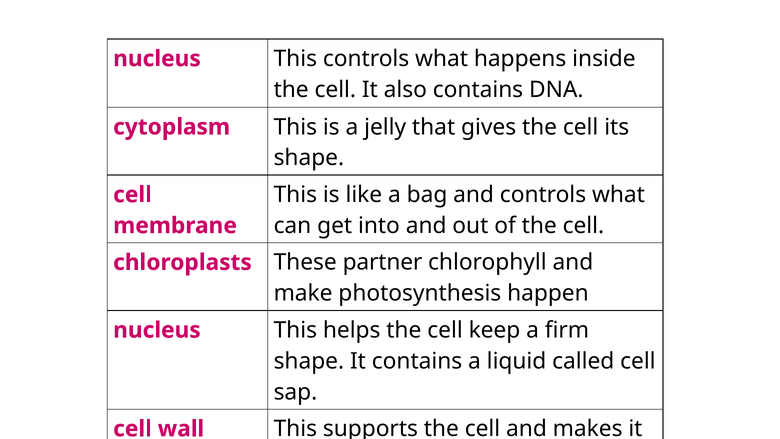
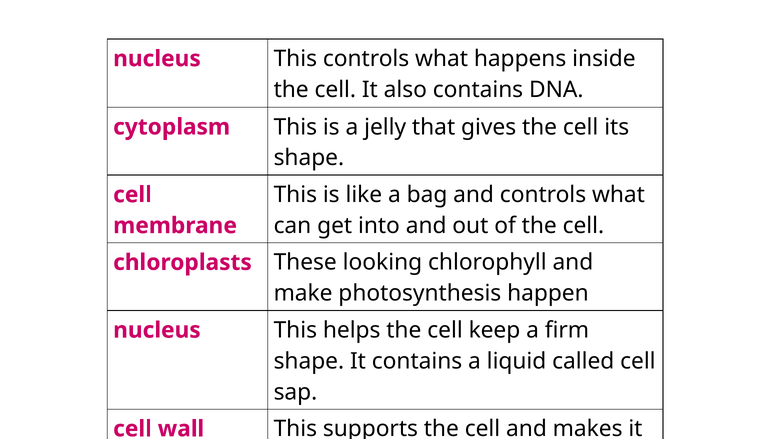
partner: partner -> looking (382, 262)
